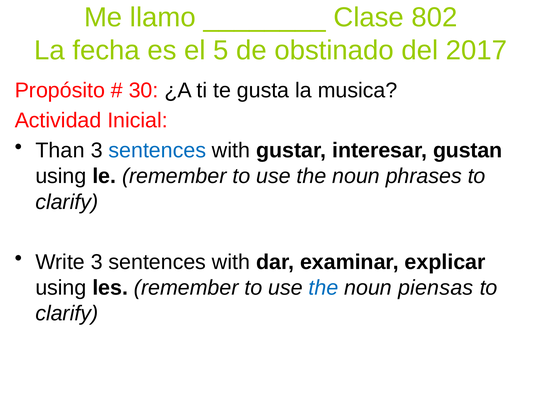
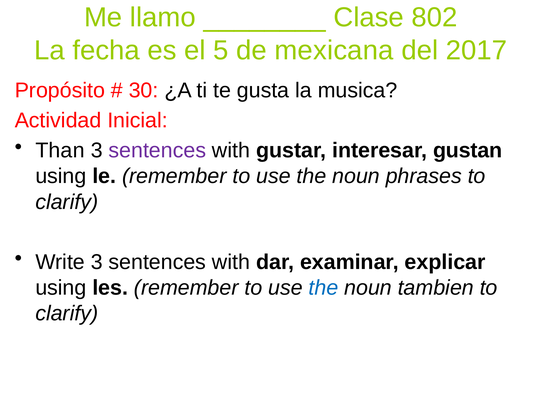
obstinado: obstinado -> mexicana (334, 51)
sentences colour: blue -> purple (157, 151)
piensas: piensas -> tambien (436, 288)
